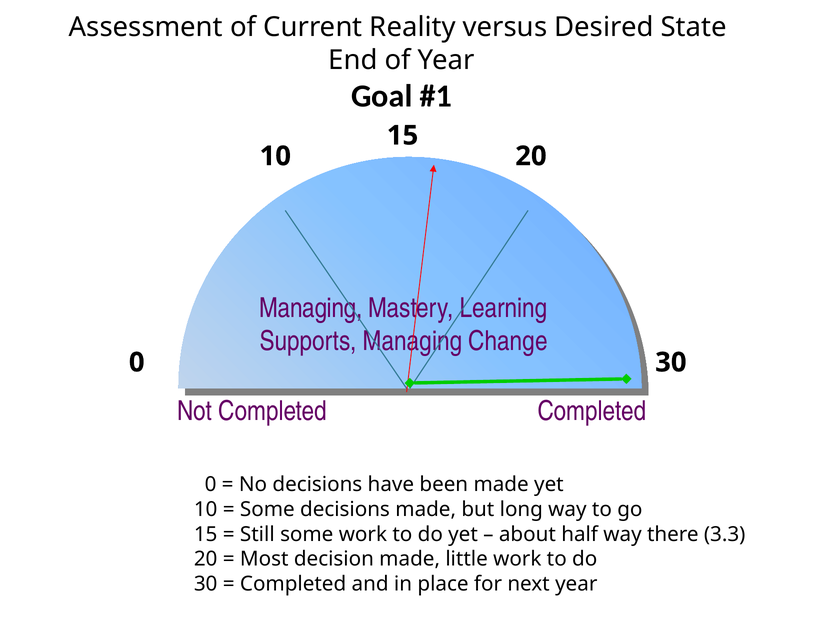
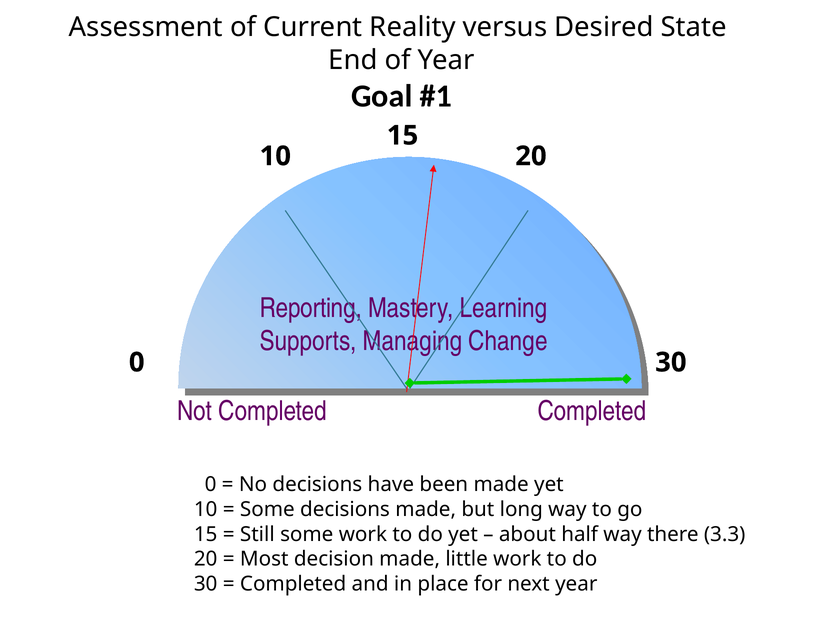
Managing: Managing -> Reporting (311, 308)
